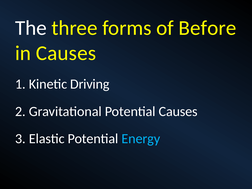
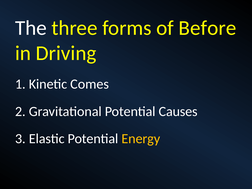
in Causes: Causes -> Driving (66, 53)
Driving: Driving -> Comes (90, 84)
Energy colour: light blue -> yellow (141, 139)
